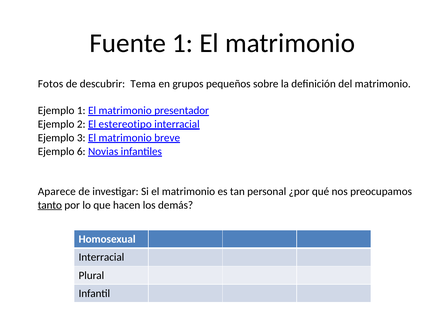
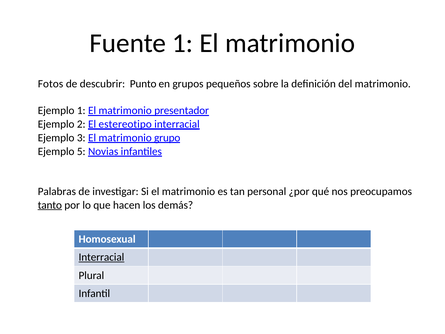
Tema: Tema -> Punto (143, 84)
breve: breve -> grupo (167, 138)
6: 6 -> 5 (81, 151)
Aparece: Aparece -> Palabras (57, 191)
Interracial underline: none -> present (101, 257)
